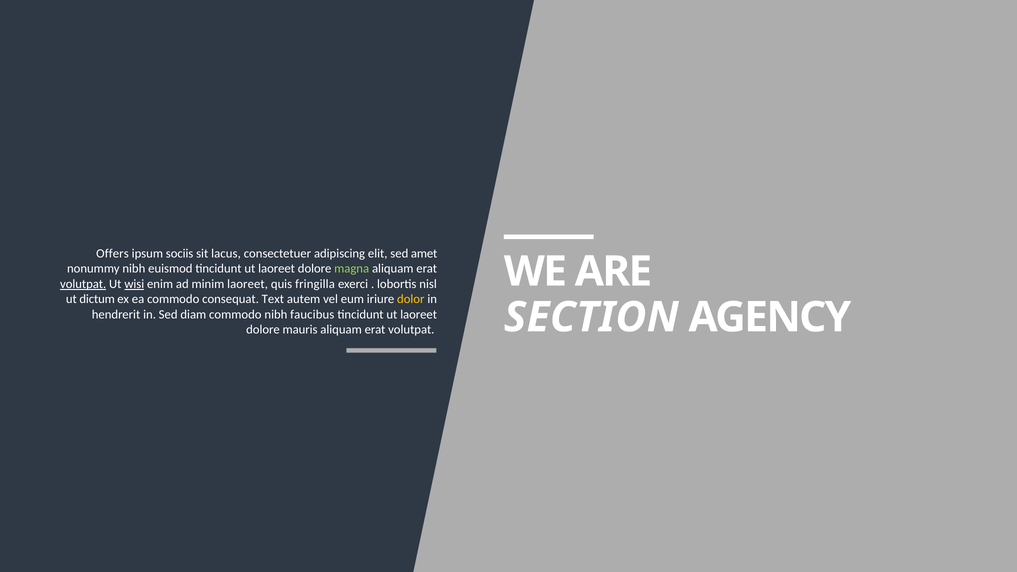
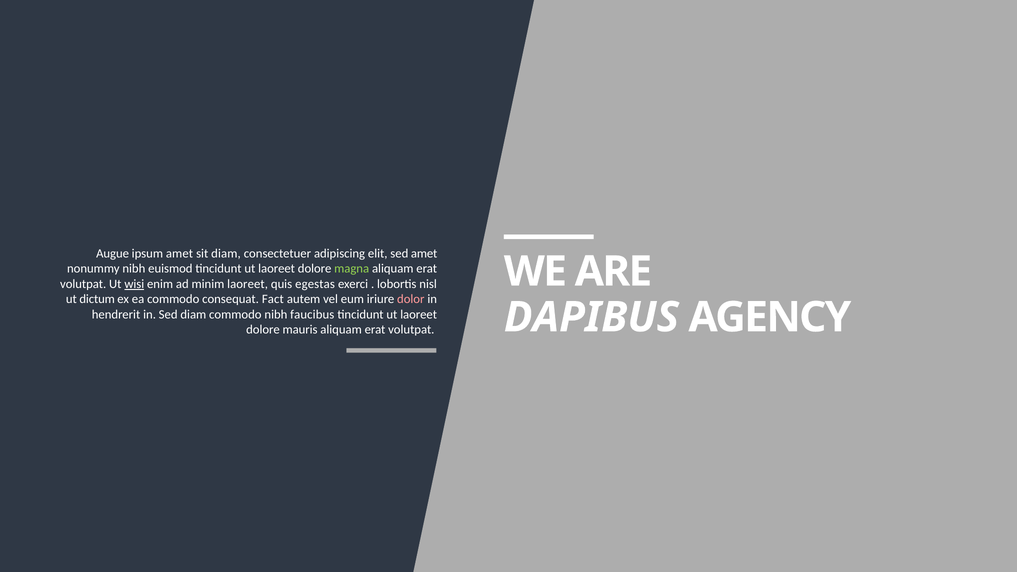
Offers: Offers -> Augue (113, 253)
ipsum sociis: sociis -> amet (179, 253)
sit lacus: lacus -> diam (226, 253)
volutpat underline: present -> none (83, 284)
fringilla: fringilla -> egestas (315, 284)
Text: Text -> Fact (273, 299)
dolor colour: yellow -> pink (411, 299)
SECTION: SECTION -> DAPIBUS (591, 317)
